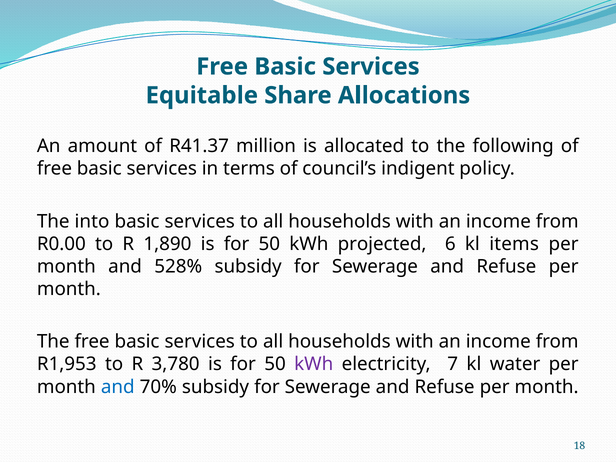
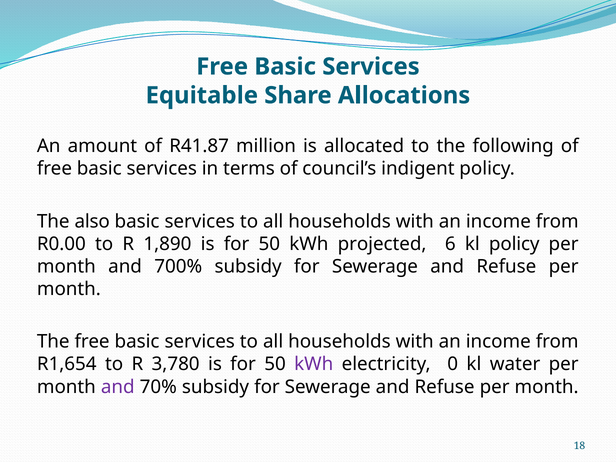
R41.37: R41.37 -> R41.87 (199, 146)
into: into -> also (92, 221)
kl items: items -> policy (514, 244)
528%: 528% -> 700% (178, 266)
R1,953: R1,953 -> R1,654 (67, 364)
7: 7 -> 0 (453, 364)
and colour: blue -> purple (118, 387)
